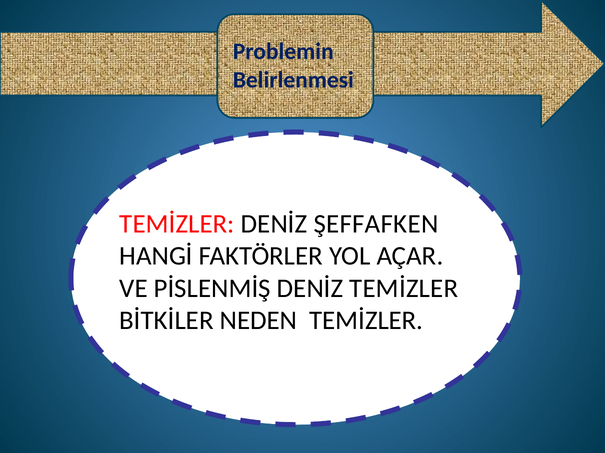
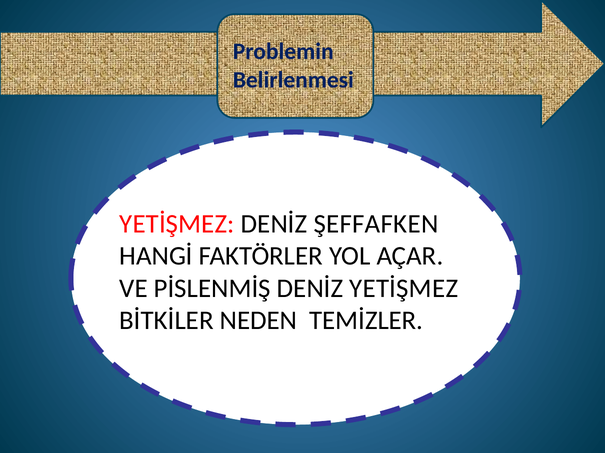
TEMİZLER: TEMİZLER -> YETİŞMEZ (177, 224)
DENİZ TEMİZLER: TEMİZLER -> YETİŞMEZ (404, 289)
